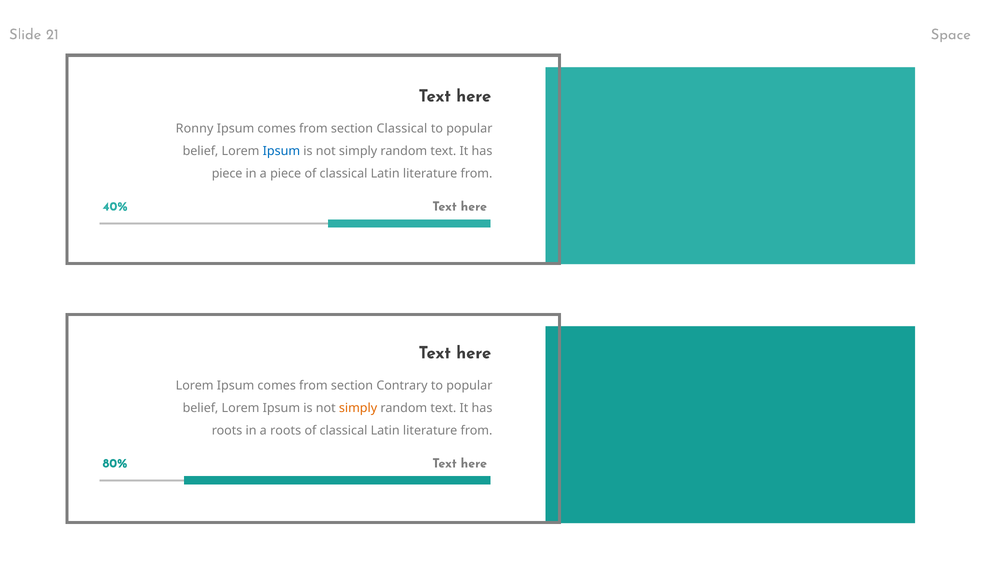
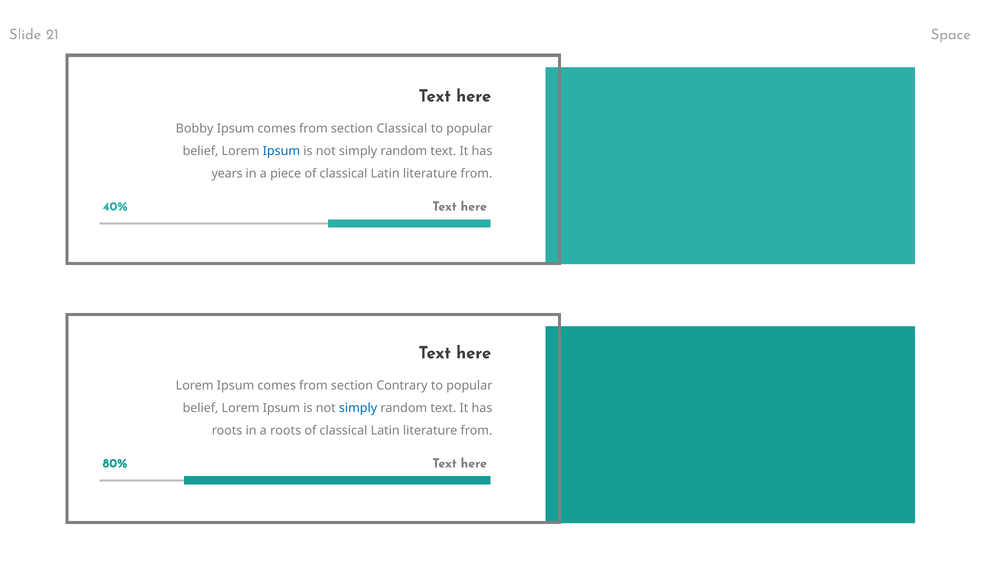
Ronny: Ronny -> Bobby (195, 128)
piece: piece -> years (227, 174)
simply colour: orange -> blue (358, 408)
